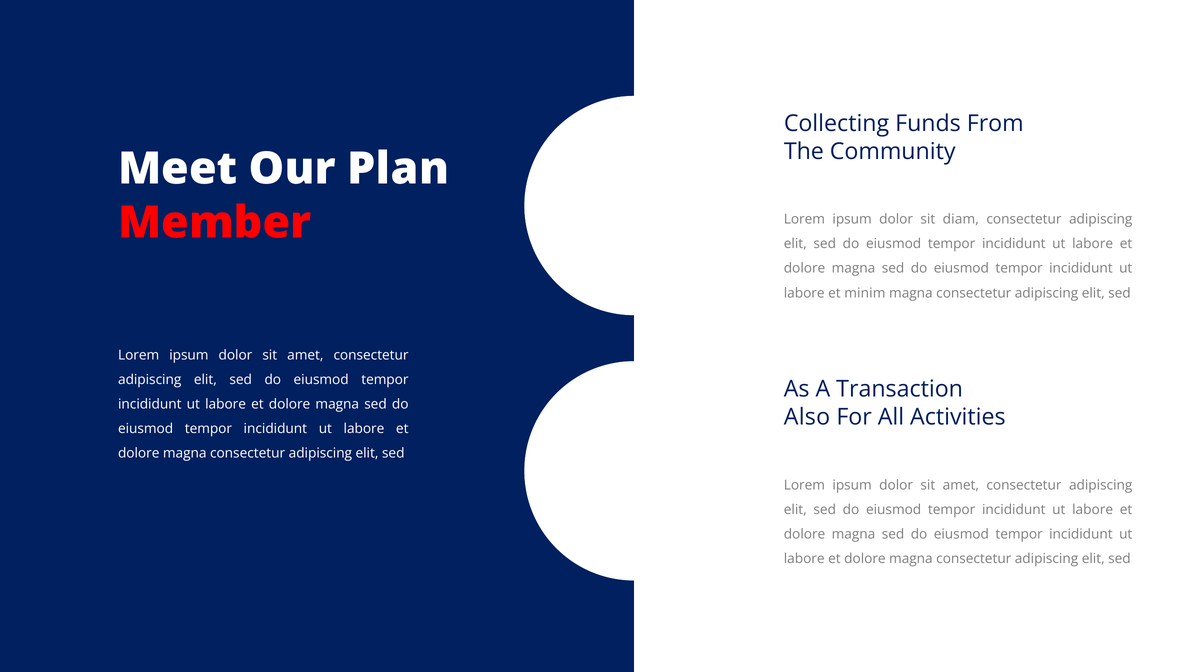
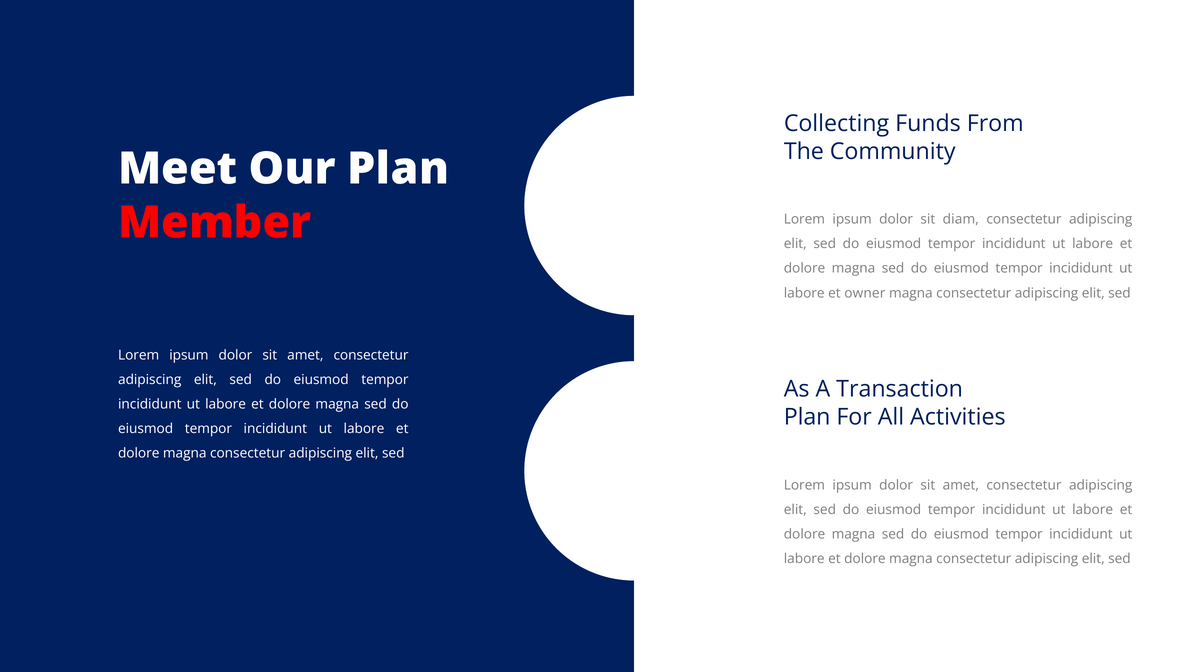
minim: minim -> owner (865, 293)
Also: Also -> Plan (807, 417)
